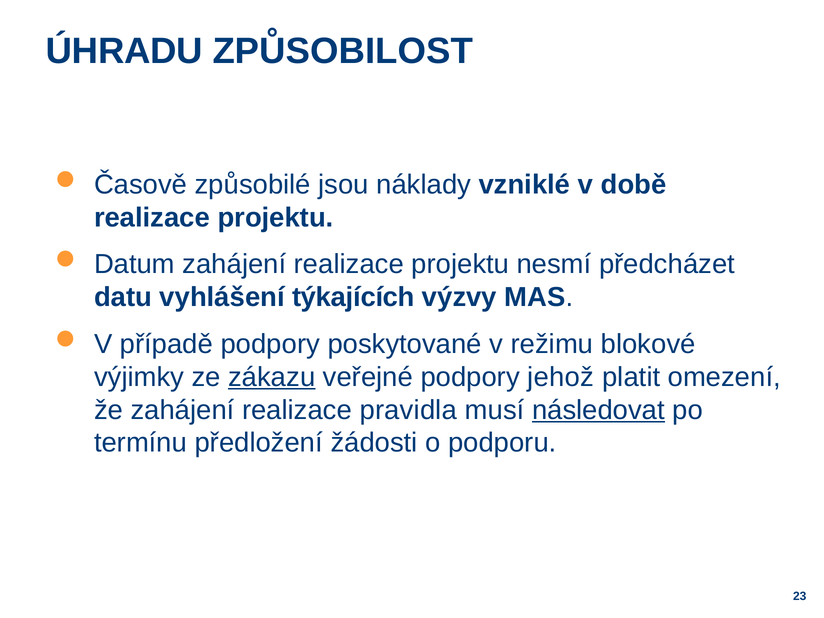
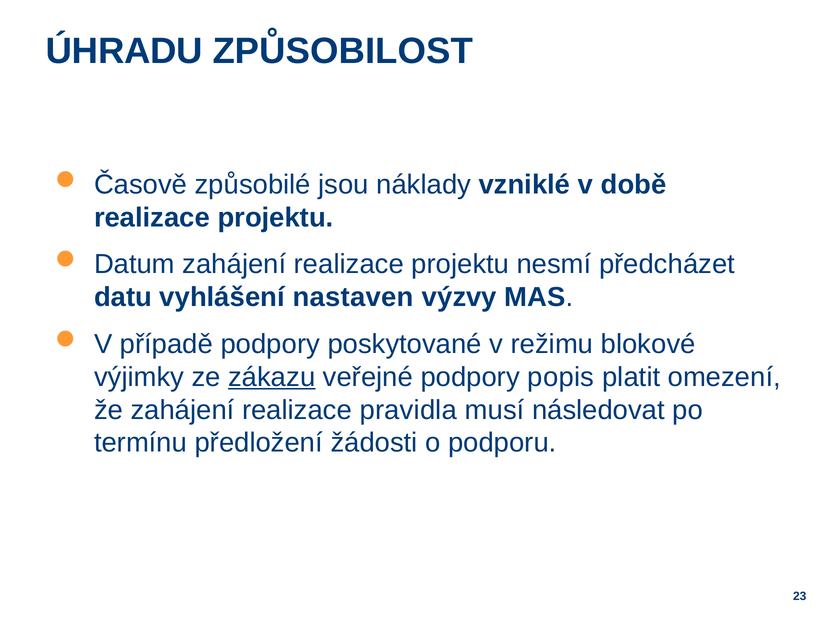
týkajících: týkajících -> nastaven (353, 297)
jehož: jehož -> popis (561, 377)
následovat underline: present -> none (598, 410)
